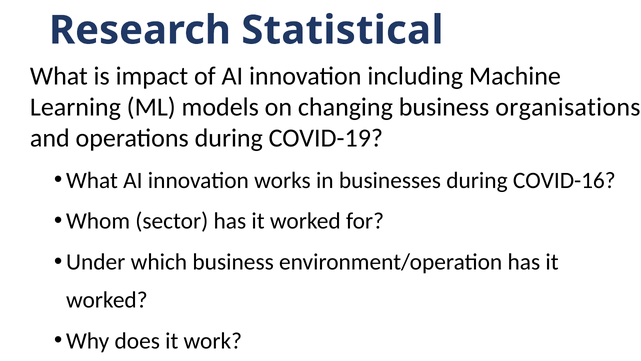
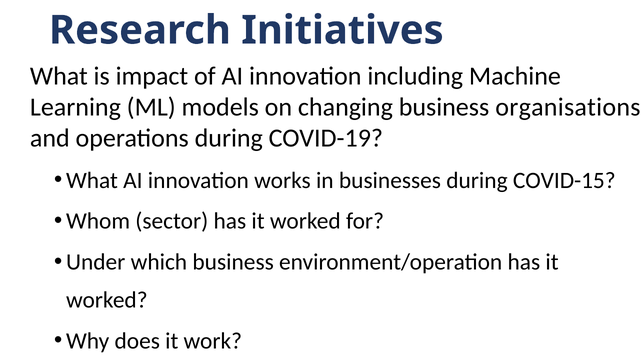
Statistical: Statistical -> Initiatives (342, 30)
COVID-16: COVID-16 -> COVID-15 (564, 180)
